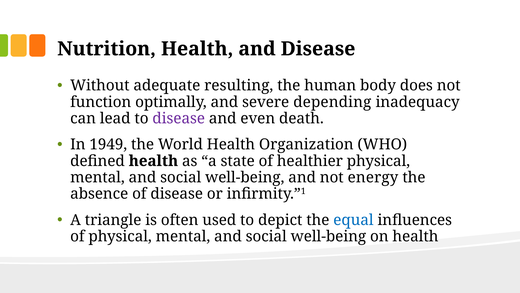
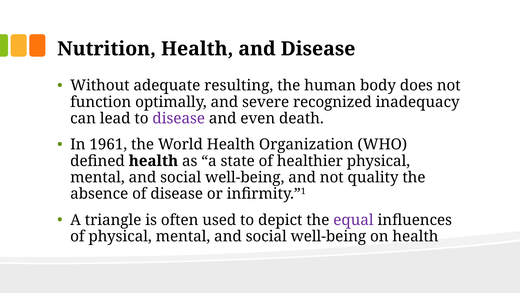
depending: depending -> recognized (332, 102)
1949: 1949 -> 1961 (108, 144)
energy: energy -> quality (373, 177)
equal colour: blue -> purple (353, 220)
